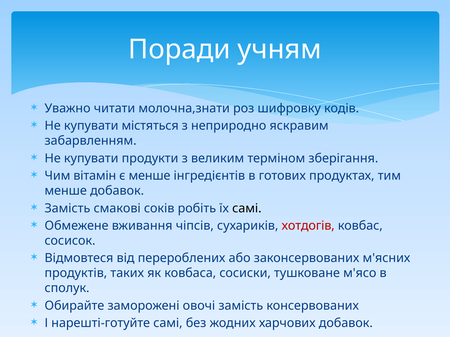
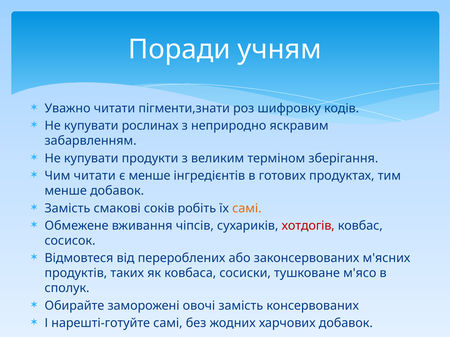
молочна,знати: молочна,знати -> пігменти,знати (184, 109)
містяться: містяться -> рослинах (150, 126)
Чим вітамін: вітамін -> читати (95, 176)
самі colour: black -> orange (247, 209)
